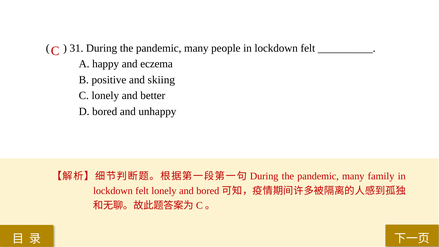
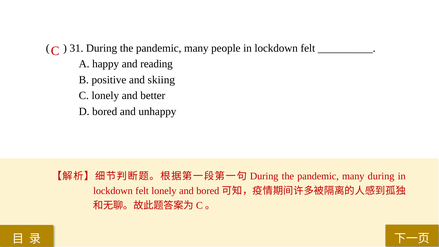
eczema: eczema -> reading (157, 64)
many family: family -> during (381, 176)
